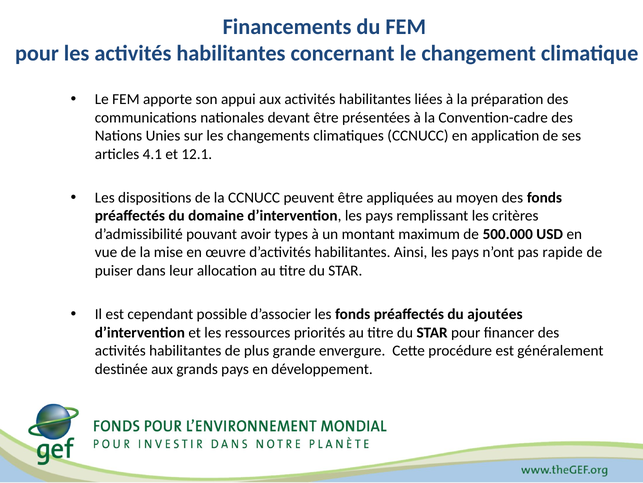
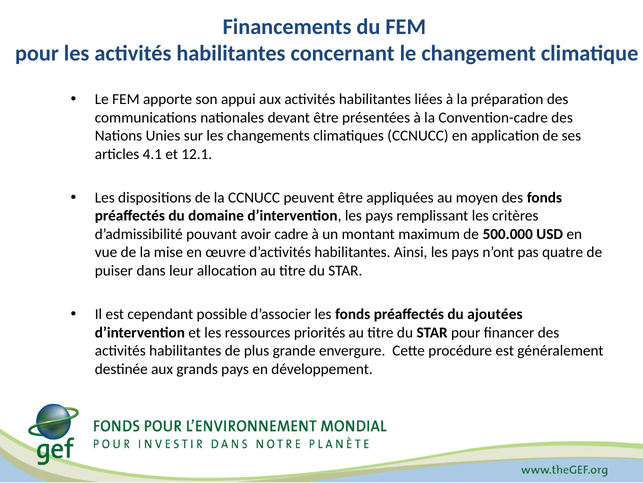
types: types -> cadre (291, 234)
rapide: rapide -> quatre (563, 252)
